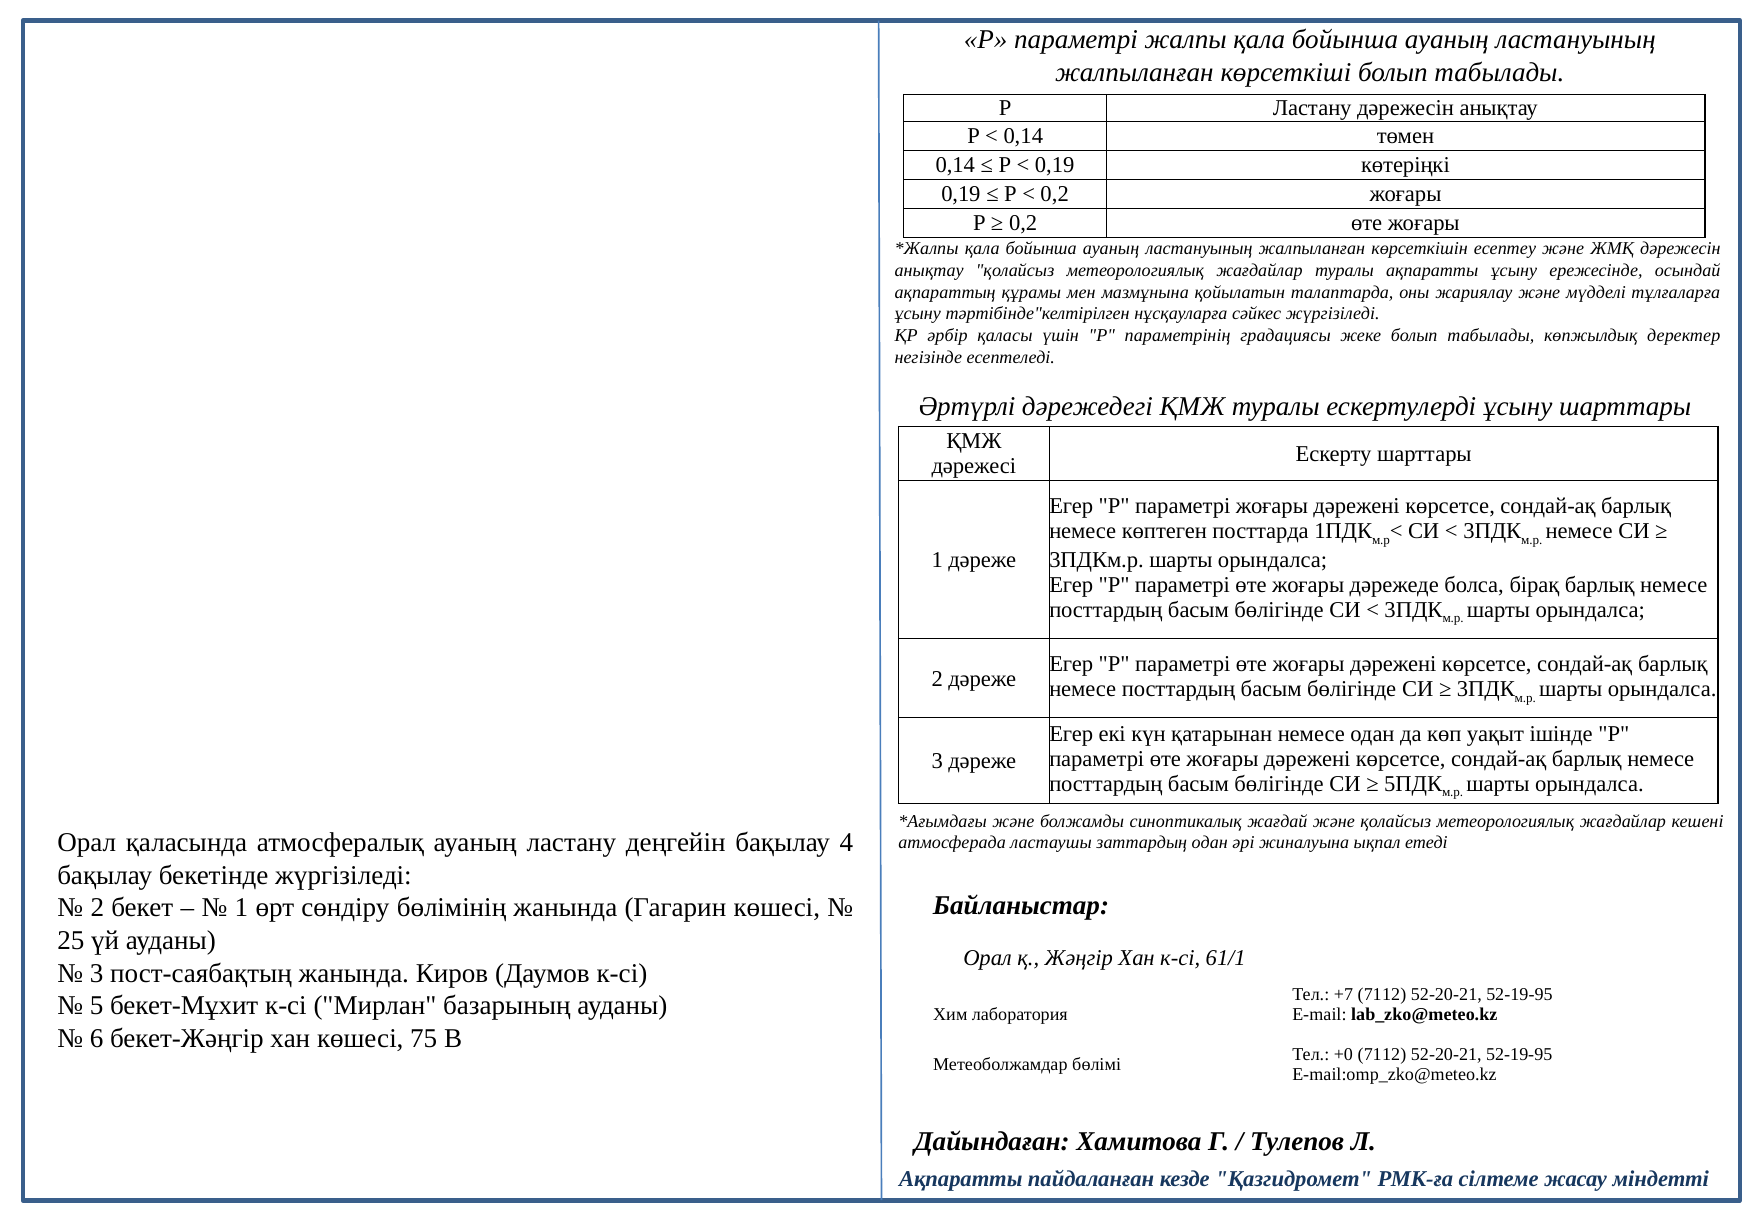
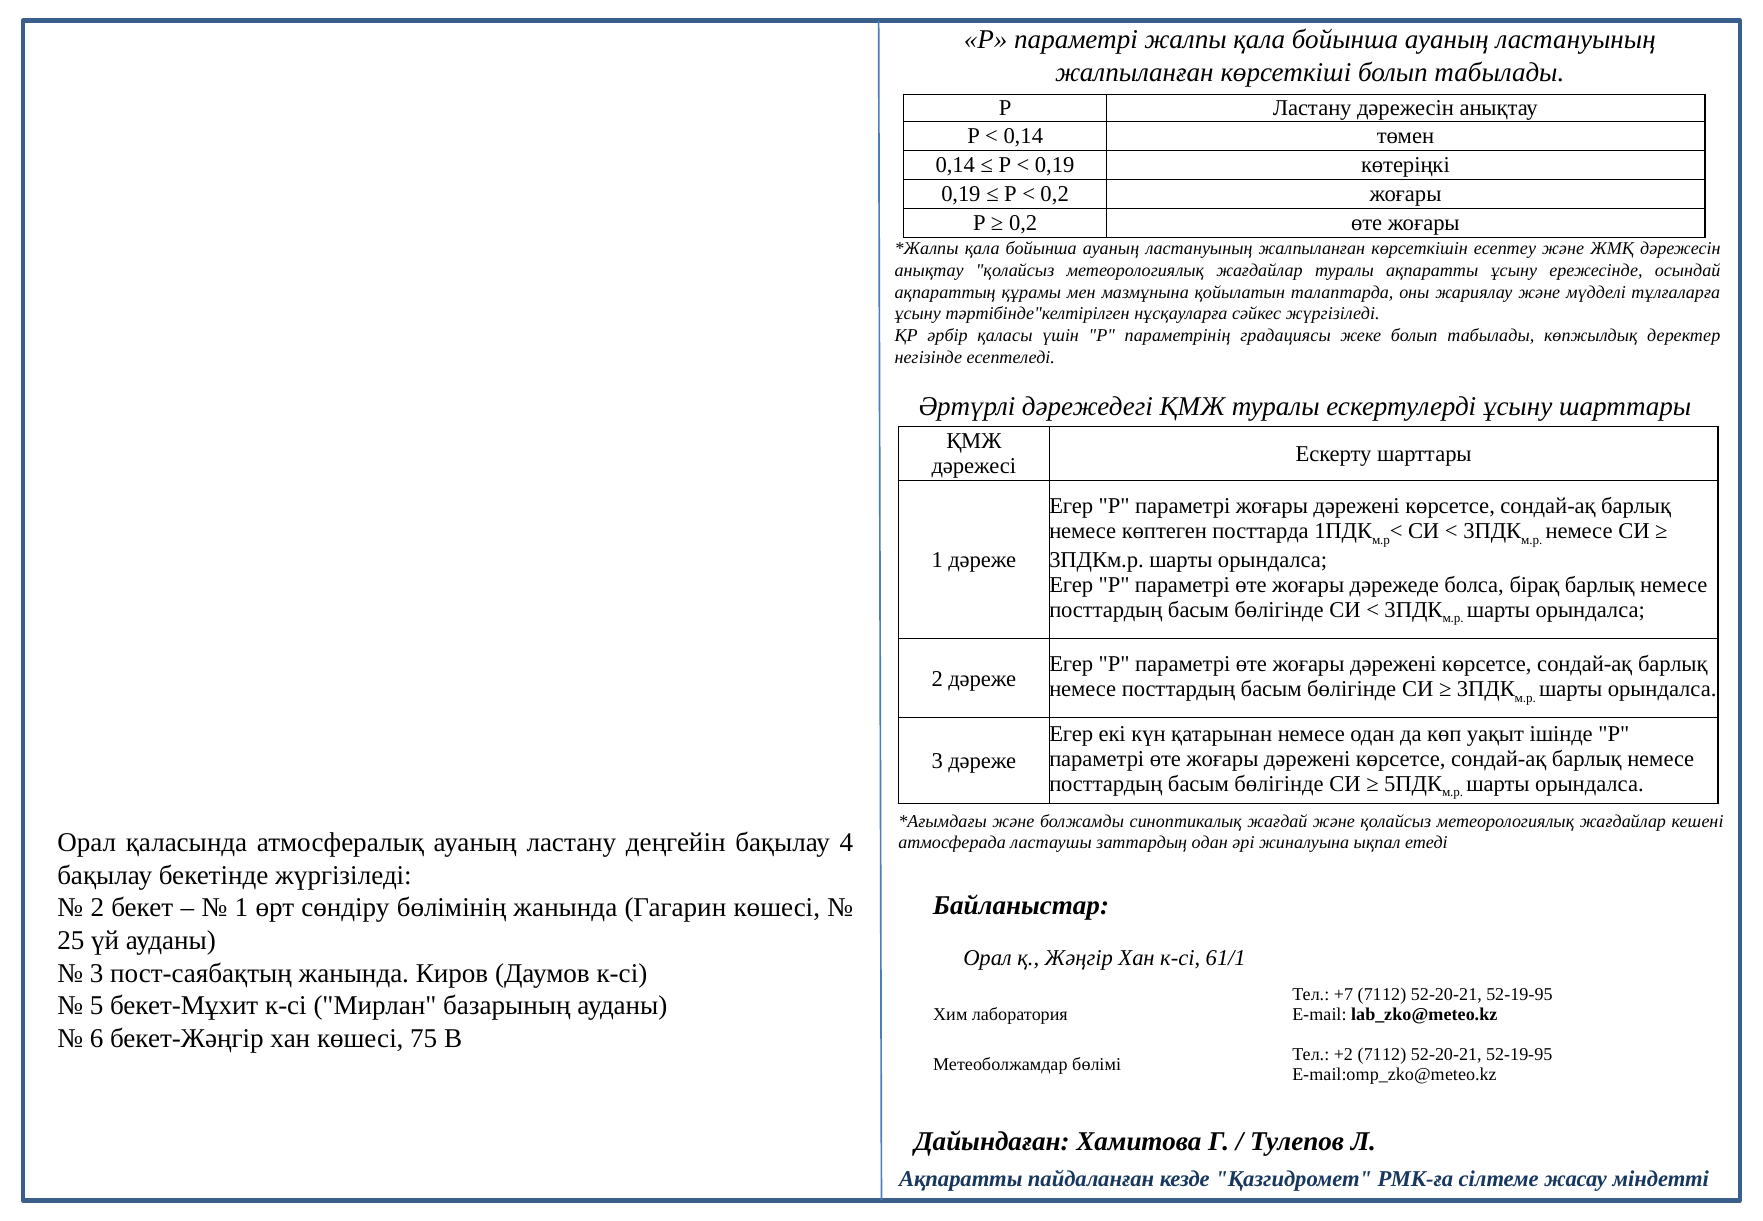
+0: +0 -> +2 (1343, 1054)
